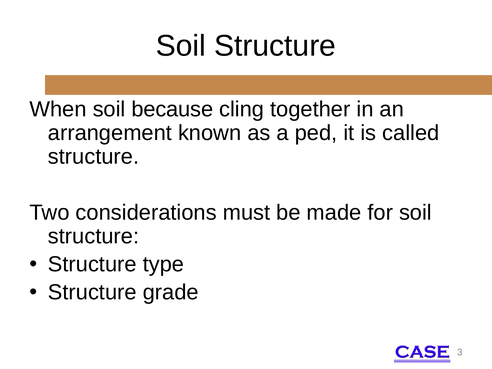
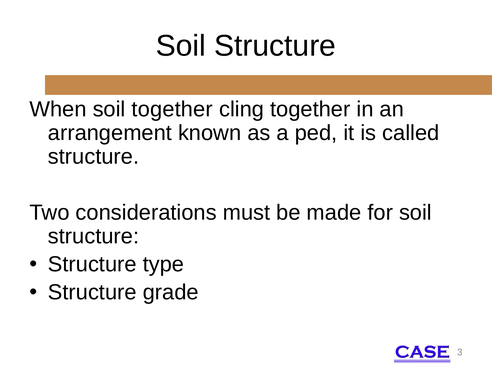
soil because: because -> together (172, 109)
